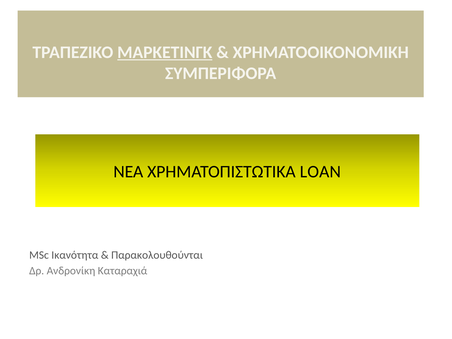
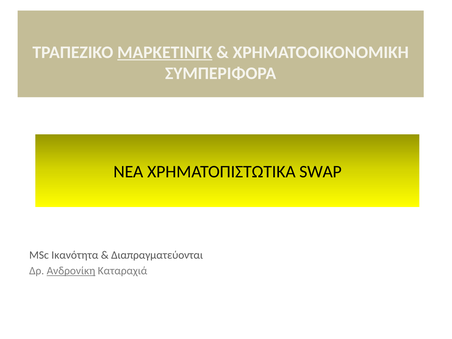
LOAN: LOAN -> SWAP (321, 172)
Παρακολουθούνται: Παρακολουθούνται -> Διαπραγματεύονται (157, 255)
Ανδρονίκη underline: none -> present (71, 271)
